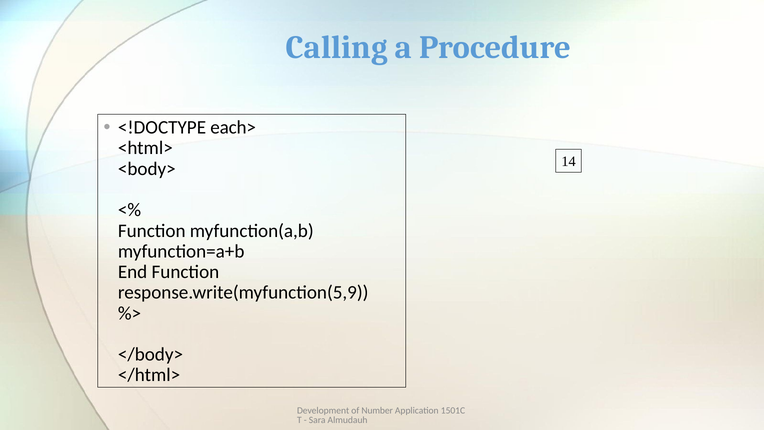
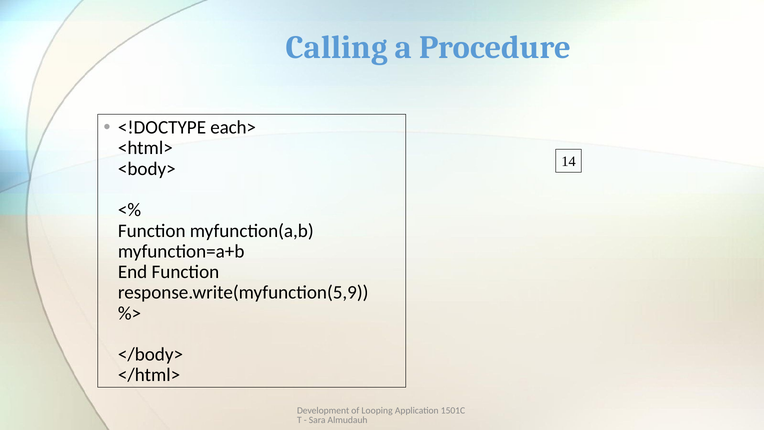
Number: Number -> Looping (377, 410)
